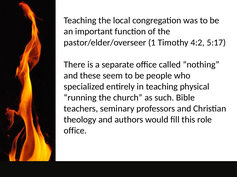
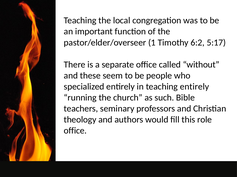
4:2: 4:2 -> 6:2 (198, 43)
nothing: nothing -> without (201, 65)
teaching physical: physical -> entirely (194, 87)
